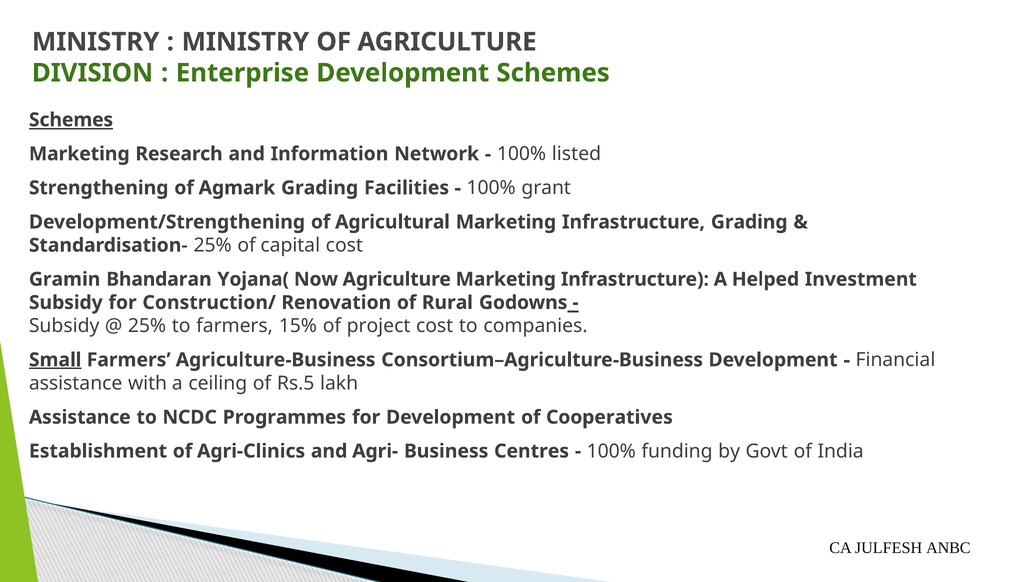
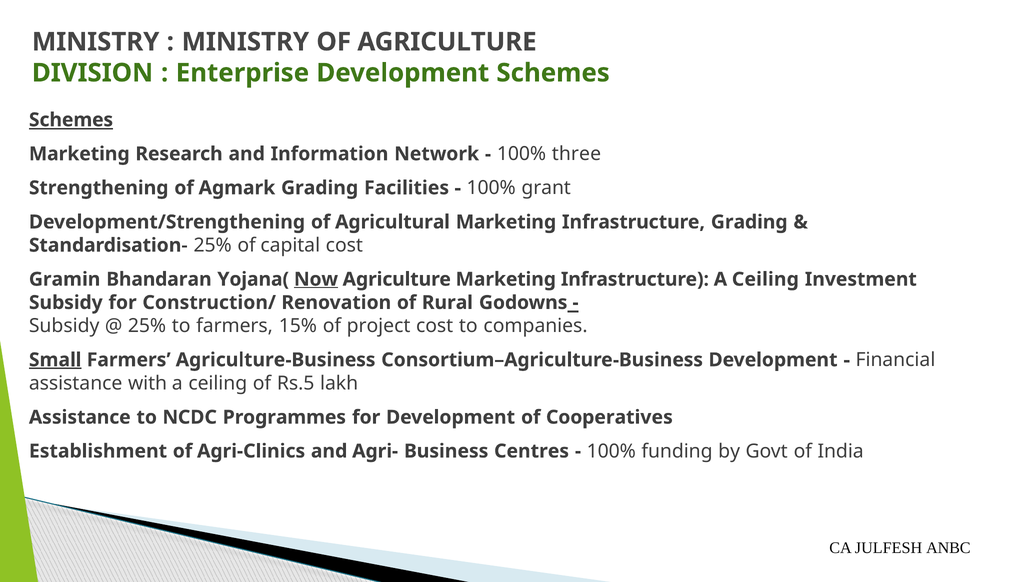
listed: listed -> three (576, 154)
Now underline: none -> present (316, 279)
Infrastructure A Helped: Helped -> Ceiling (765, 279)
